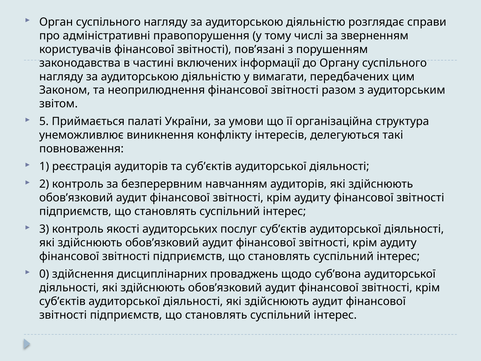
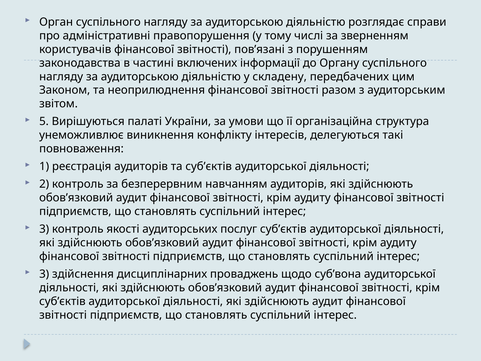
вимагати: вимагати -> складену (280, 77)
Приймається: Приймається -> Вирішуються (88, 121)
0: 0 -> 3 (44, 274)
